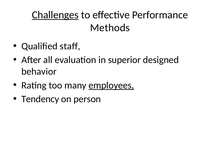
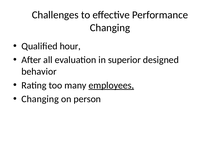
Challenges underline: present -> none (55, 15)
Methods: Methods -> Changing (110, 28)
staff: staff -> hour (70, 46)
Tendency: Tendency -> Changing (40, 99)
